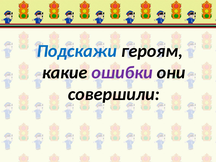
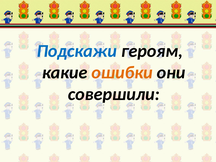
ошибки colour: purple -> orange (122, 73)
